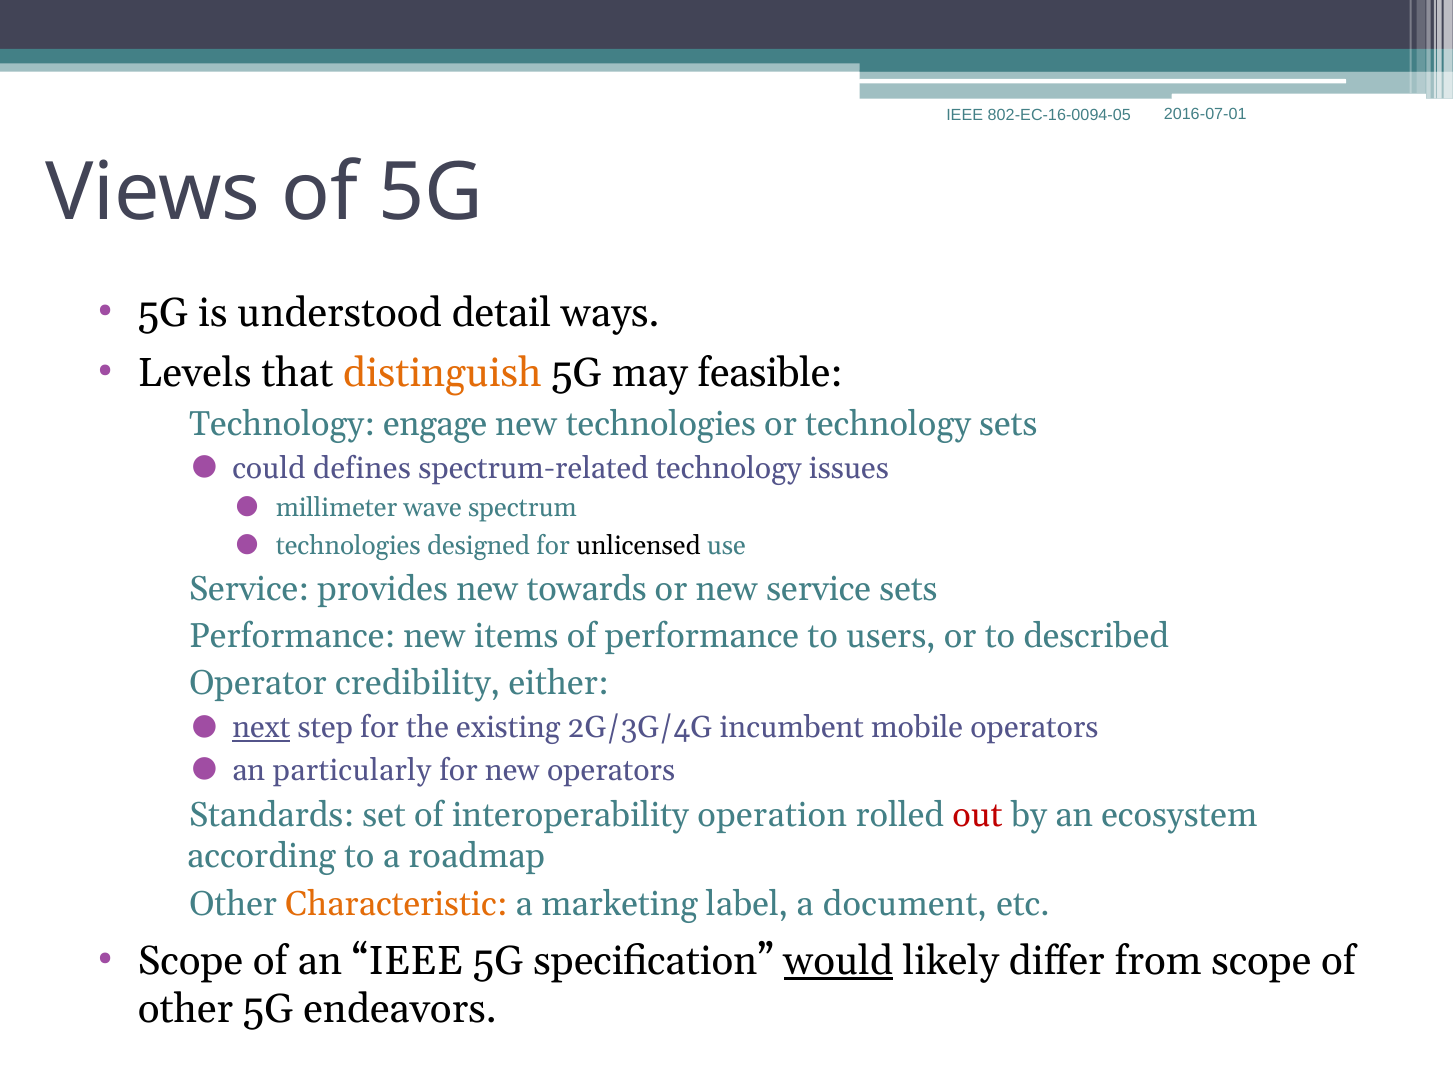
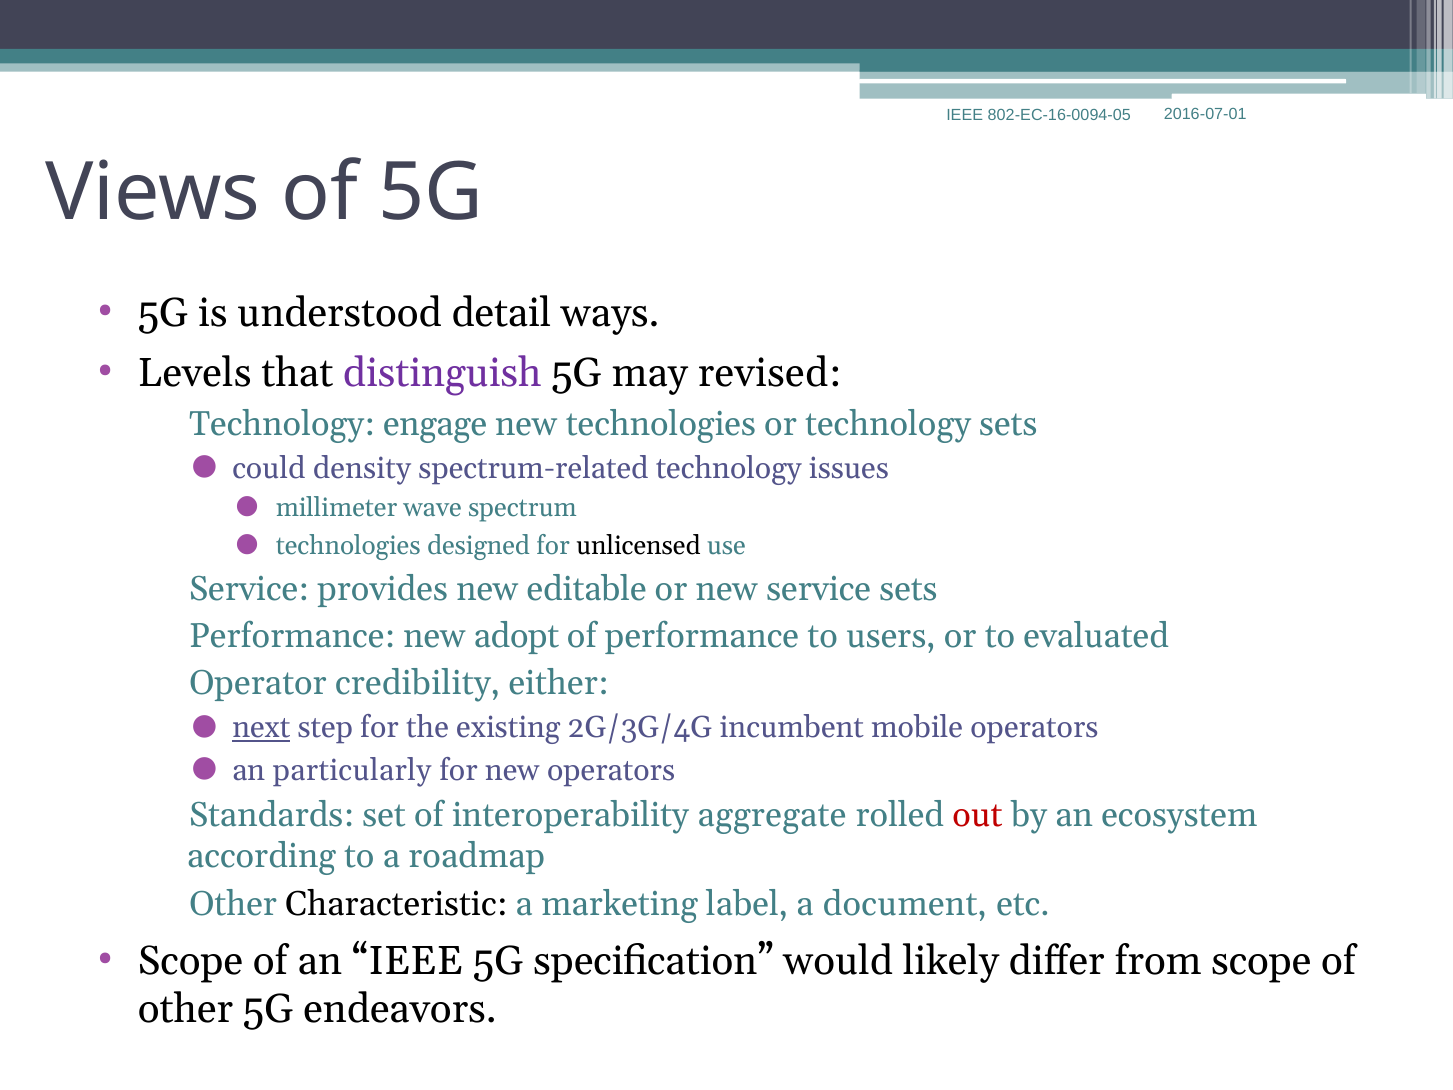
distinguish colour: orange -> purple (442, 373)
feasible: feasible -> revised (770, 373)
defines: defines -> density (362, 468)
towards: towards -> editable (587, 589)
items: items -> adopt (517, 636)
described: described -> evaluated (1096, 636)
operation: operation -> aggregate (772, 815)
Characteristic colour: orange -> black (396, 904)
would underline: present -> none (838, 961)
